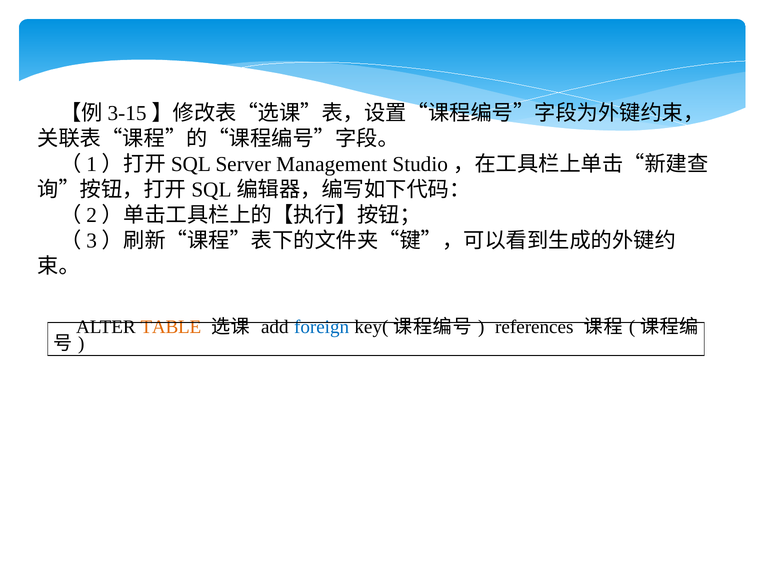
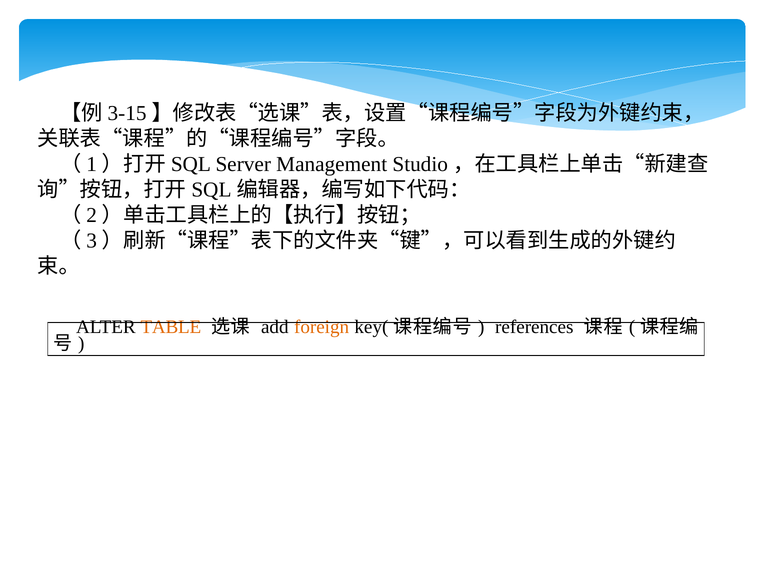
foreign colour: blue -> orange (322, 327)
